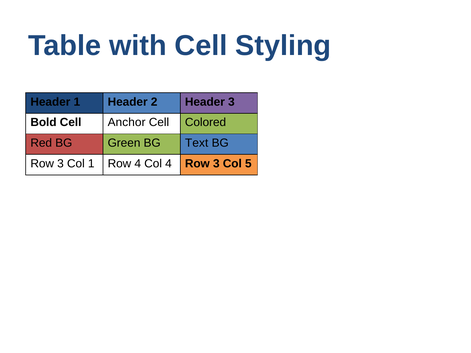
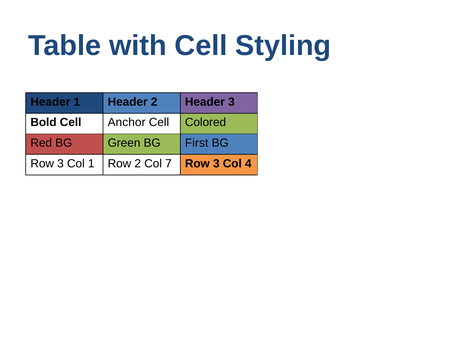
Text: Text -> First (197, 143)
Row 4: 4 -> 2 (138, 164)
Col 4: 4 -> 7 (168, 164)
5: 5 -> 4 (248, 164)
